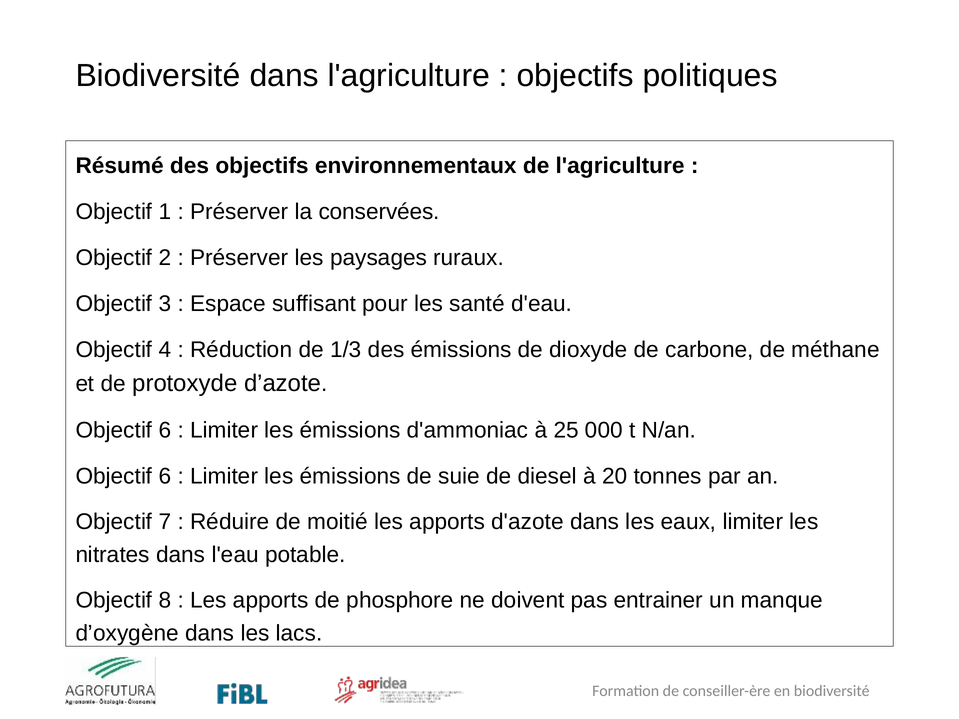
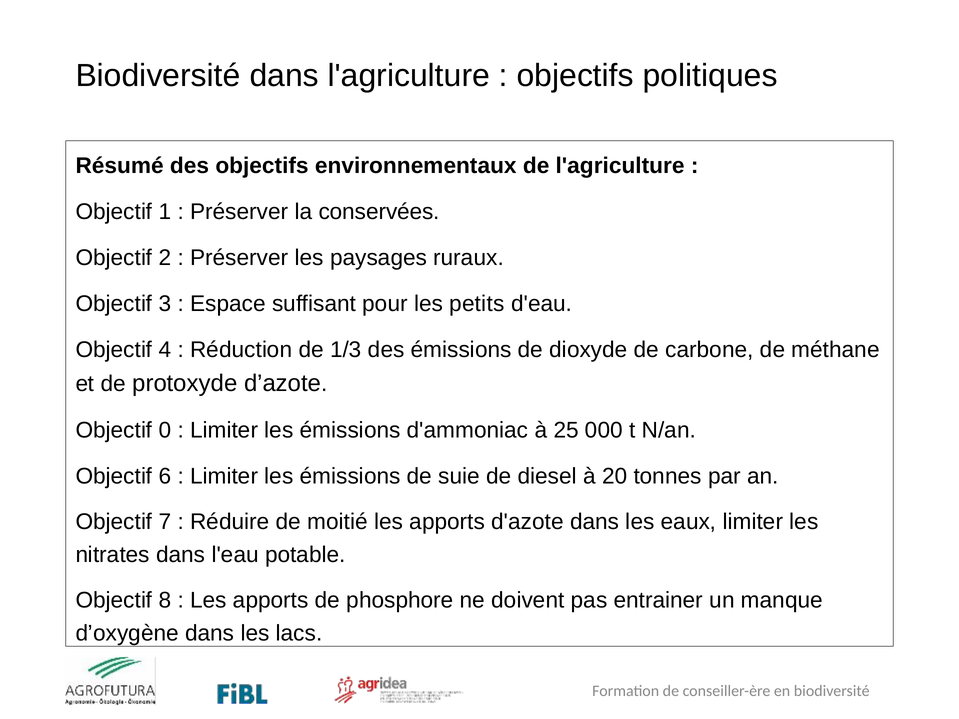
santé: santé -> petits (477, 304)
6: 6 -> 0 (165, 430)
